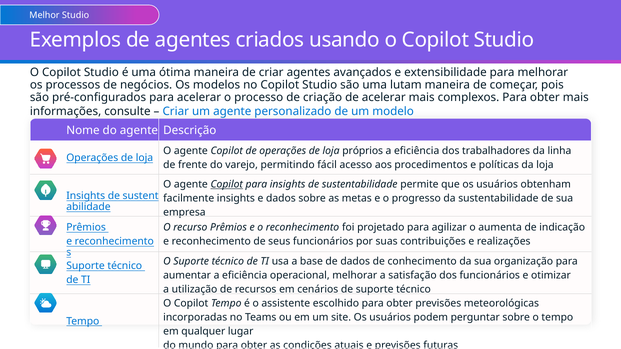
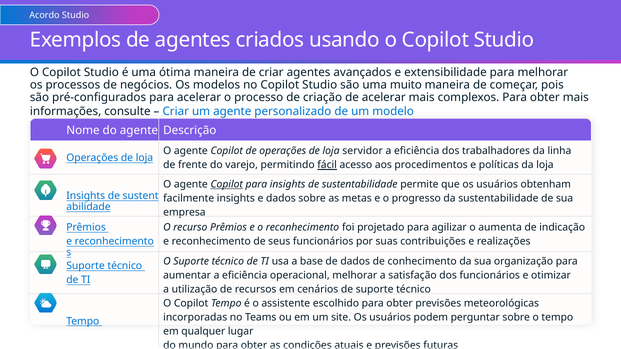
Melhor: Melhor -> Acordo (44, 15)
lutam: lutam -> muito (406, 85)
próprios: próprios -> servidor (363, 151)
fácil underline: none -> present (327, 165)
